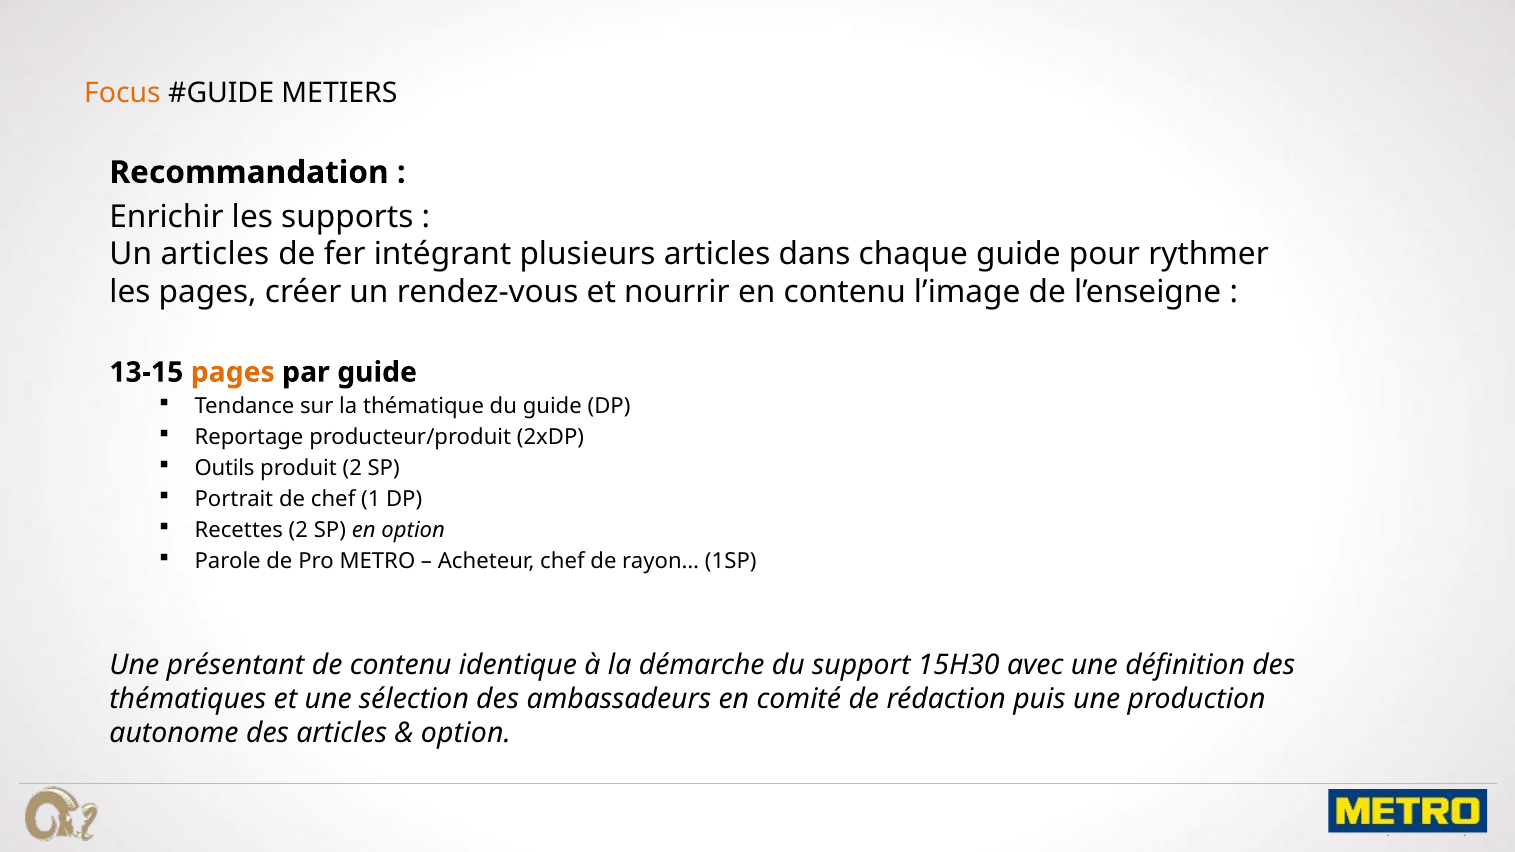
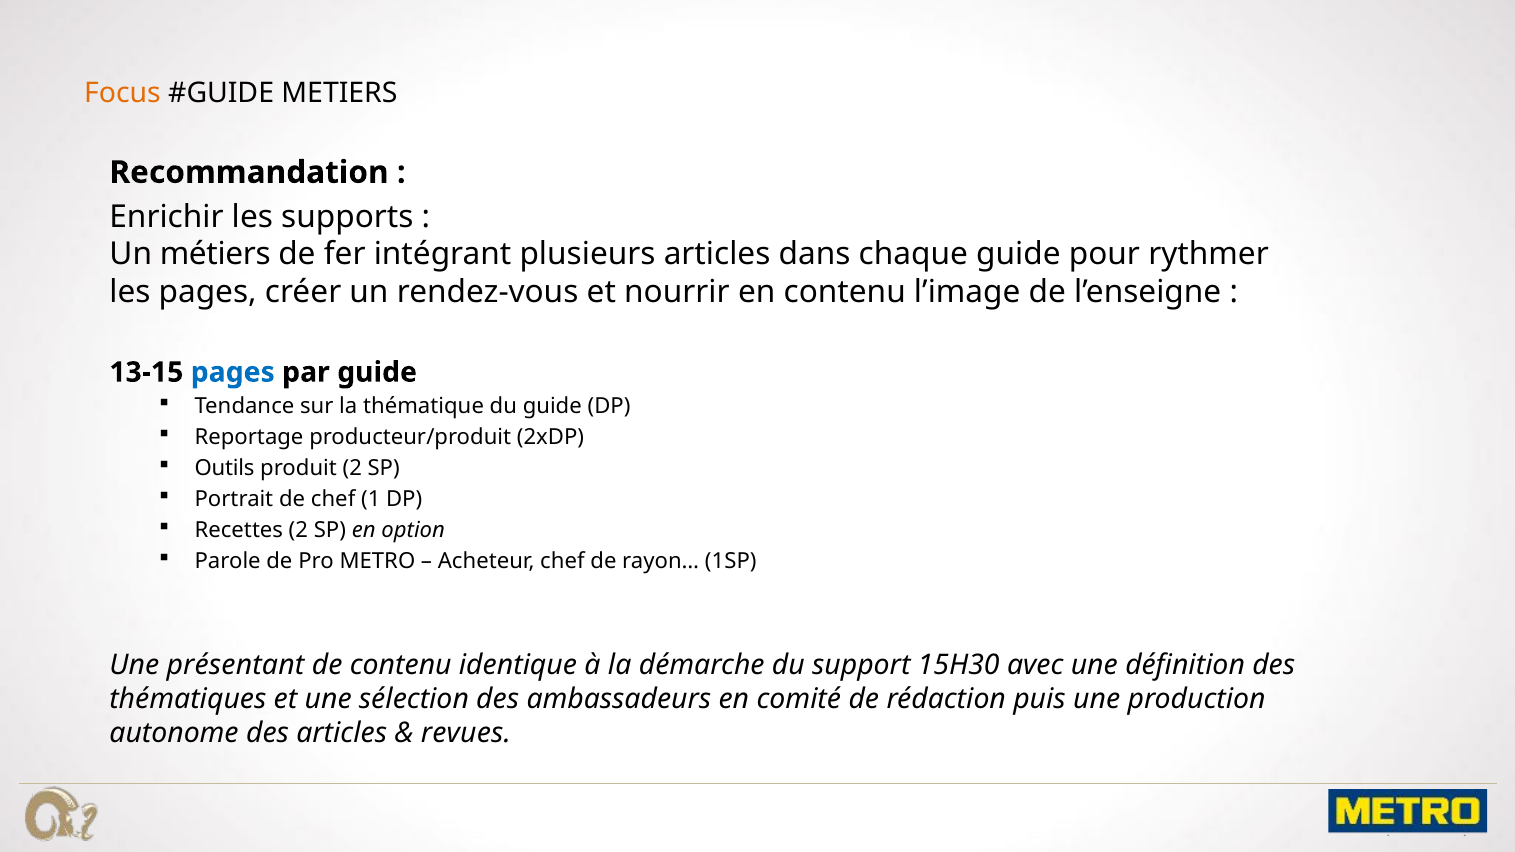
Un articles: articles -> métiers (215, 255)
pages colour: orange -> blue (233, 372)
option: option -> revues (466, 733)
